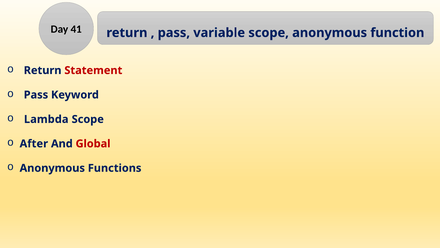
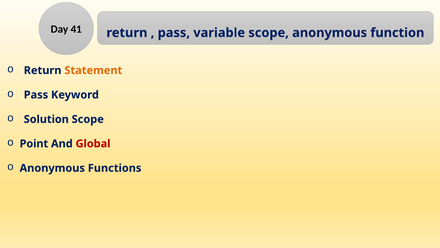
Statement colour: red -> orange (93, 70)
Lambda: Lambda -> Solution (46, 119)
After: After -> Point (34, 143)
